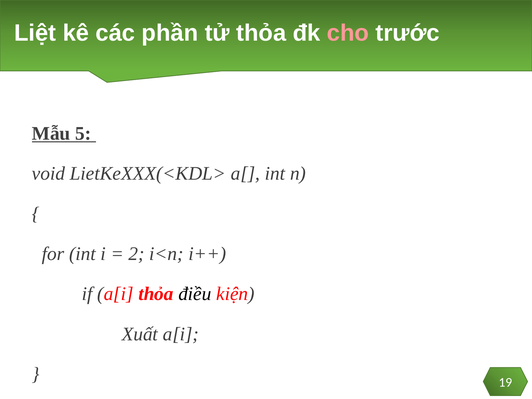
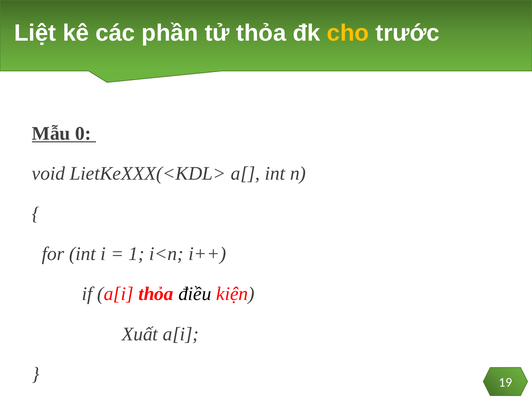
cho colour: pink -> yellow (348, 33)
5: 5 -> 0 (83, 133)
2: 2 -> 1 (136, 254)
